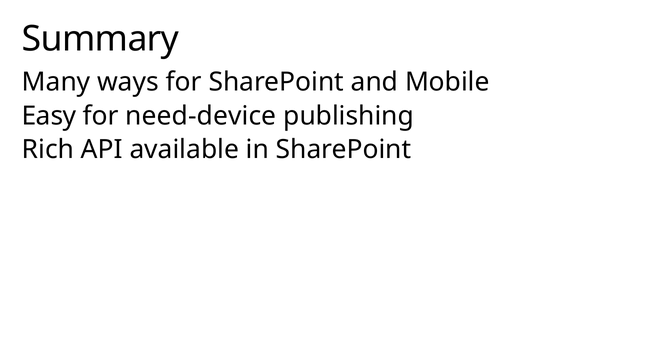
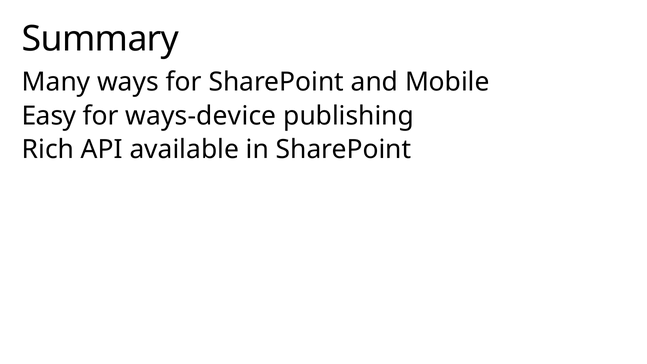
need-device: need-device -> ways-device (201, 116)
